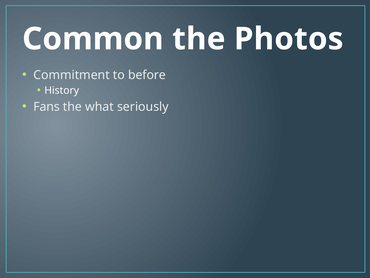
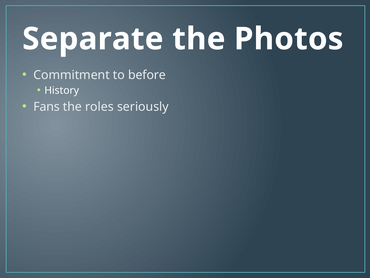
Common: Common -> Separate (93, 39)
what: what -> roles (99, 107)
